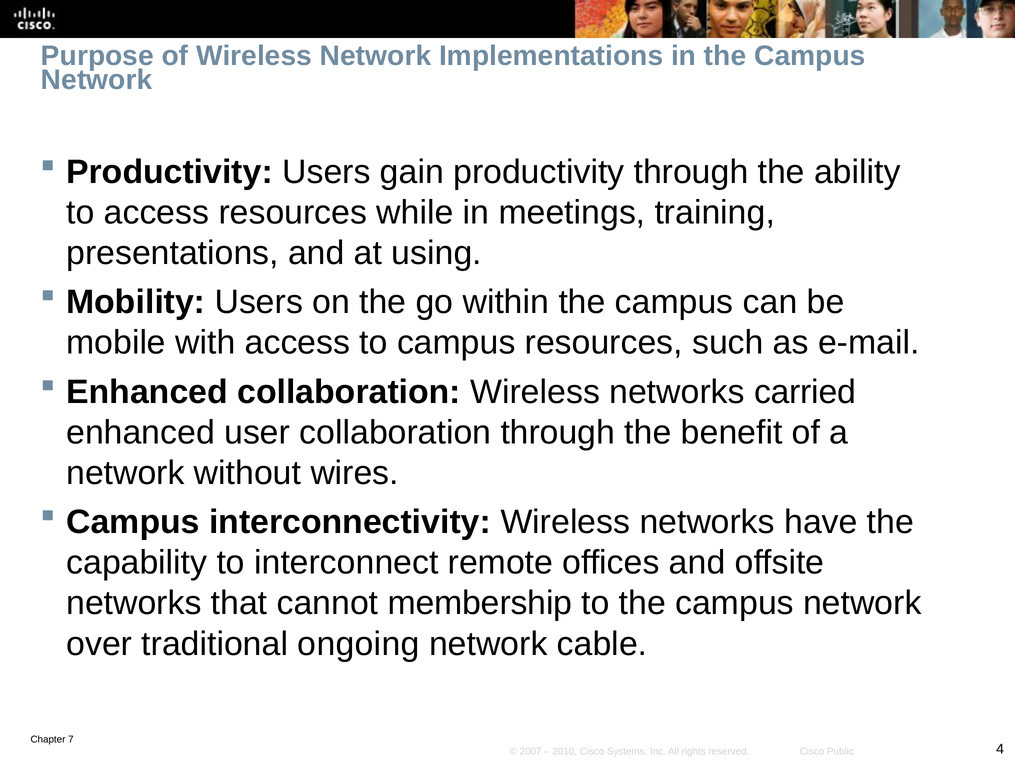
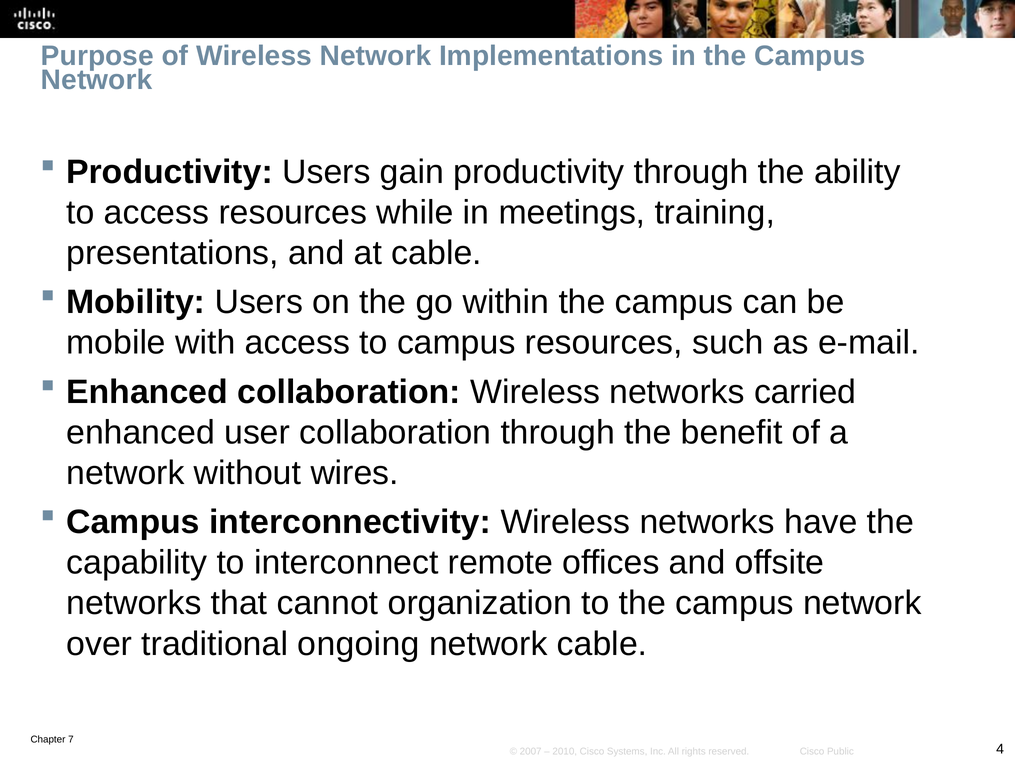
at using: using -> cable (437, 253)
membership: membership -> organization (480, 603)
